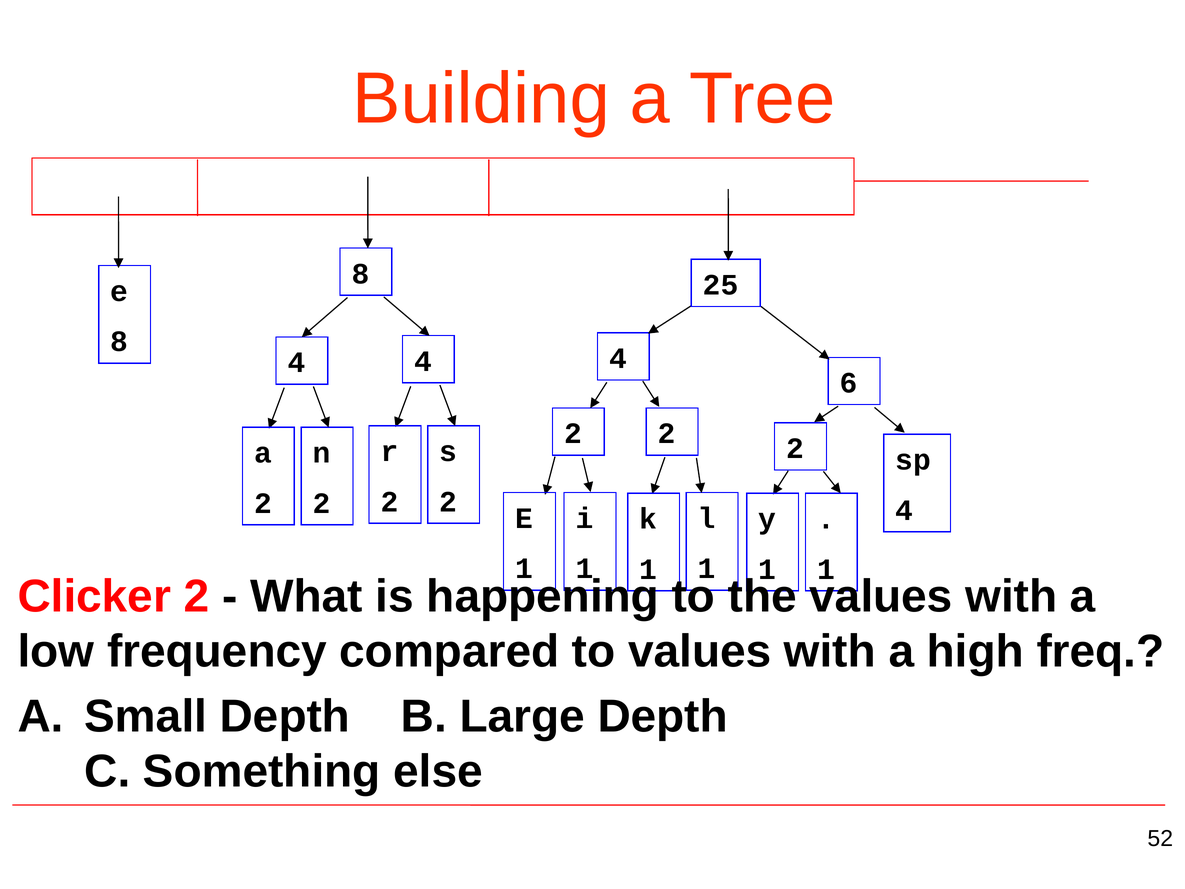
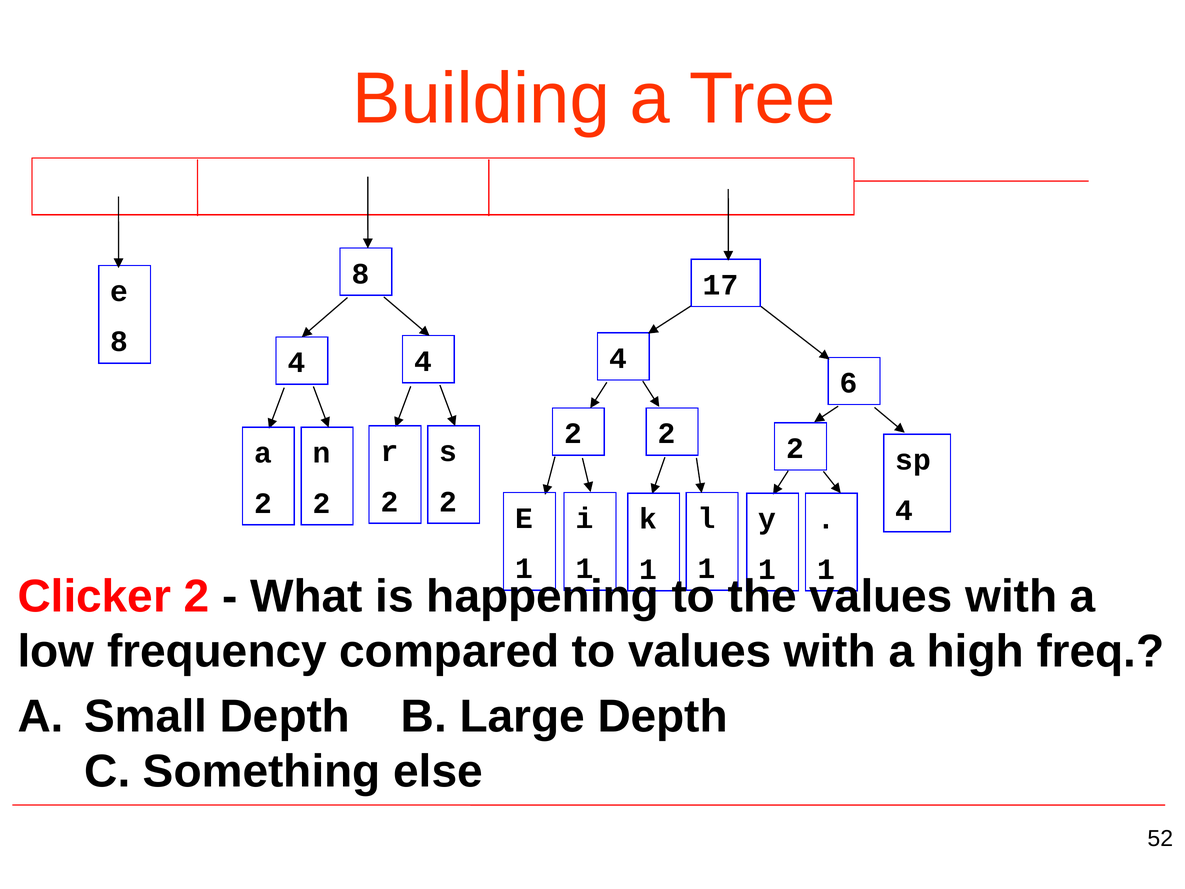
25: 25 -> 17 (721, 285)
